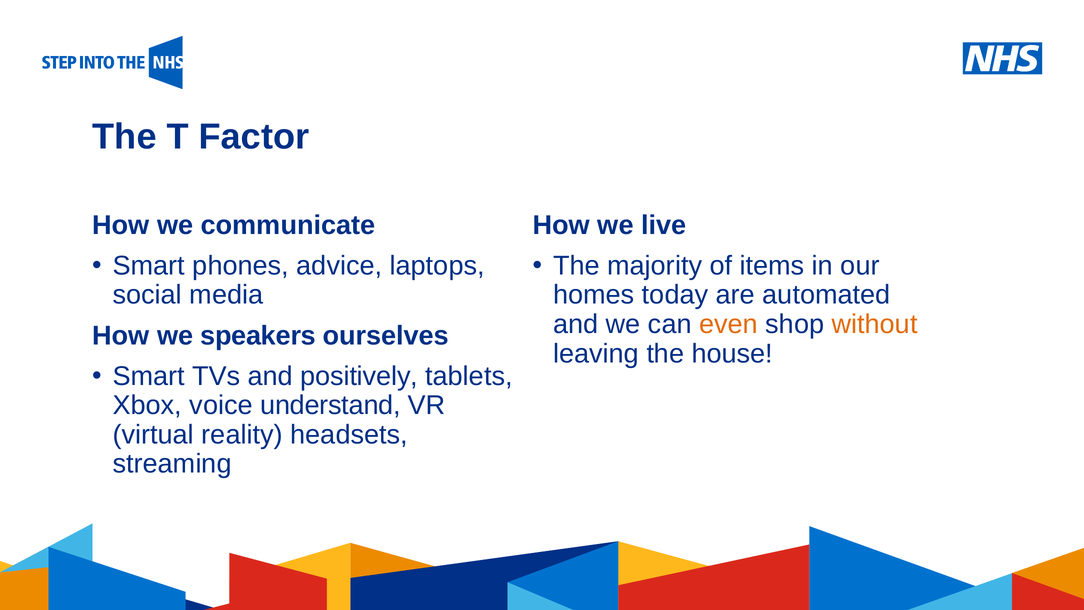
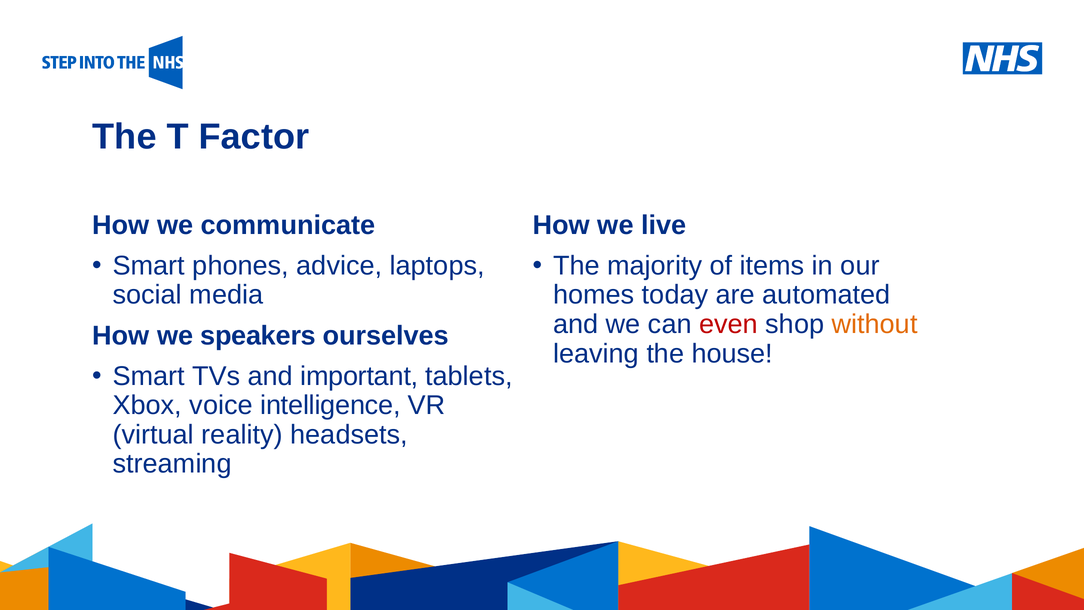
even colour: orange -> red (729, 324)
positively: positively -> important (359, 376)
understand: understand -> intelligence (330, 405)
